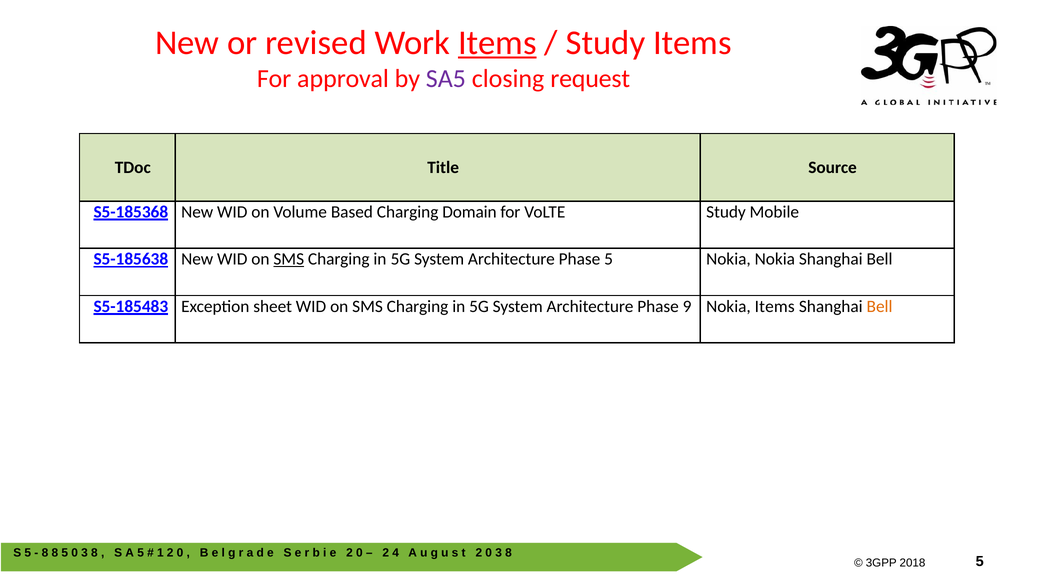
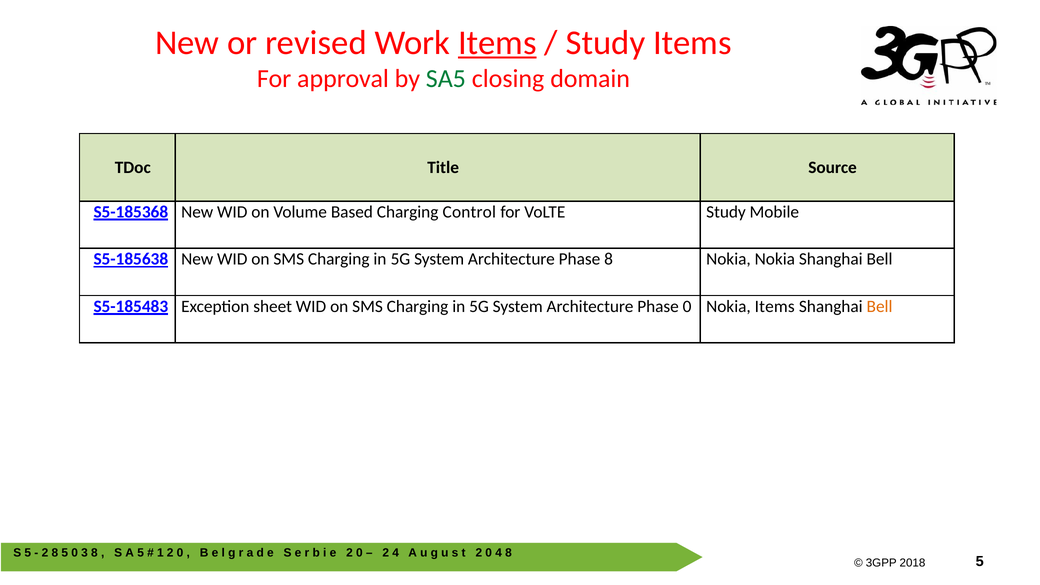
SA5 colour: purple -> green (446, 79)
request: request -> domain (590, 79)
Domain: Domain -> Control (469, 212)
SMS underline: present -> none (289, 259)
Phase 5: 5 -> 8 (609, 259)
Phase 9: 9 -> 0 (687, 306)
8: 8 -> 2 (45, 553)
3: 3 -> 4 (499, 553)
